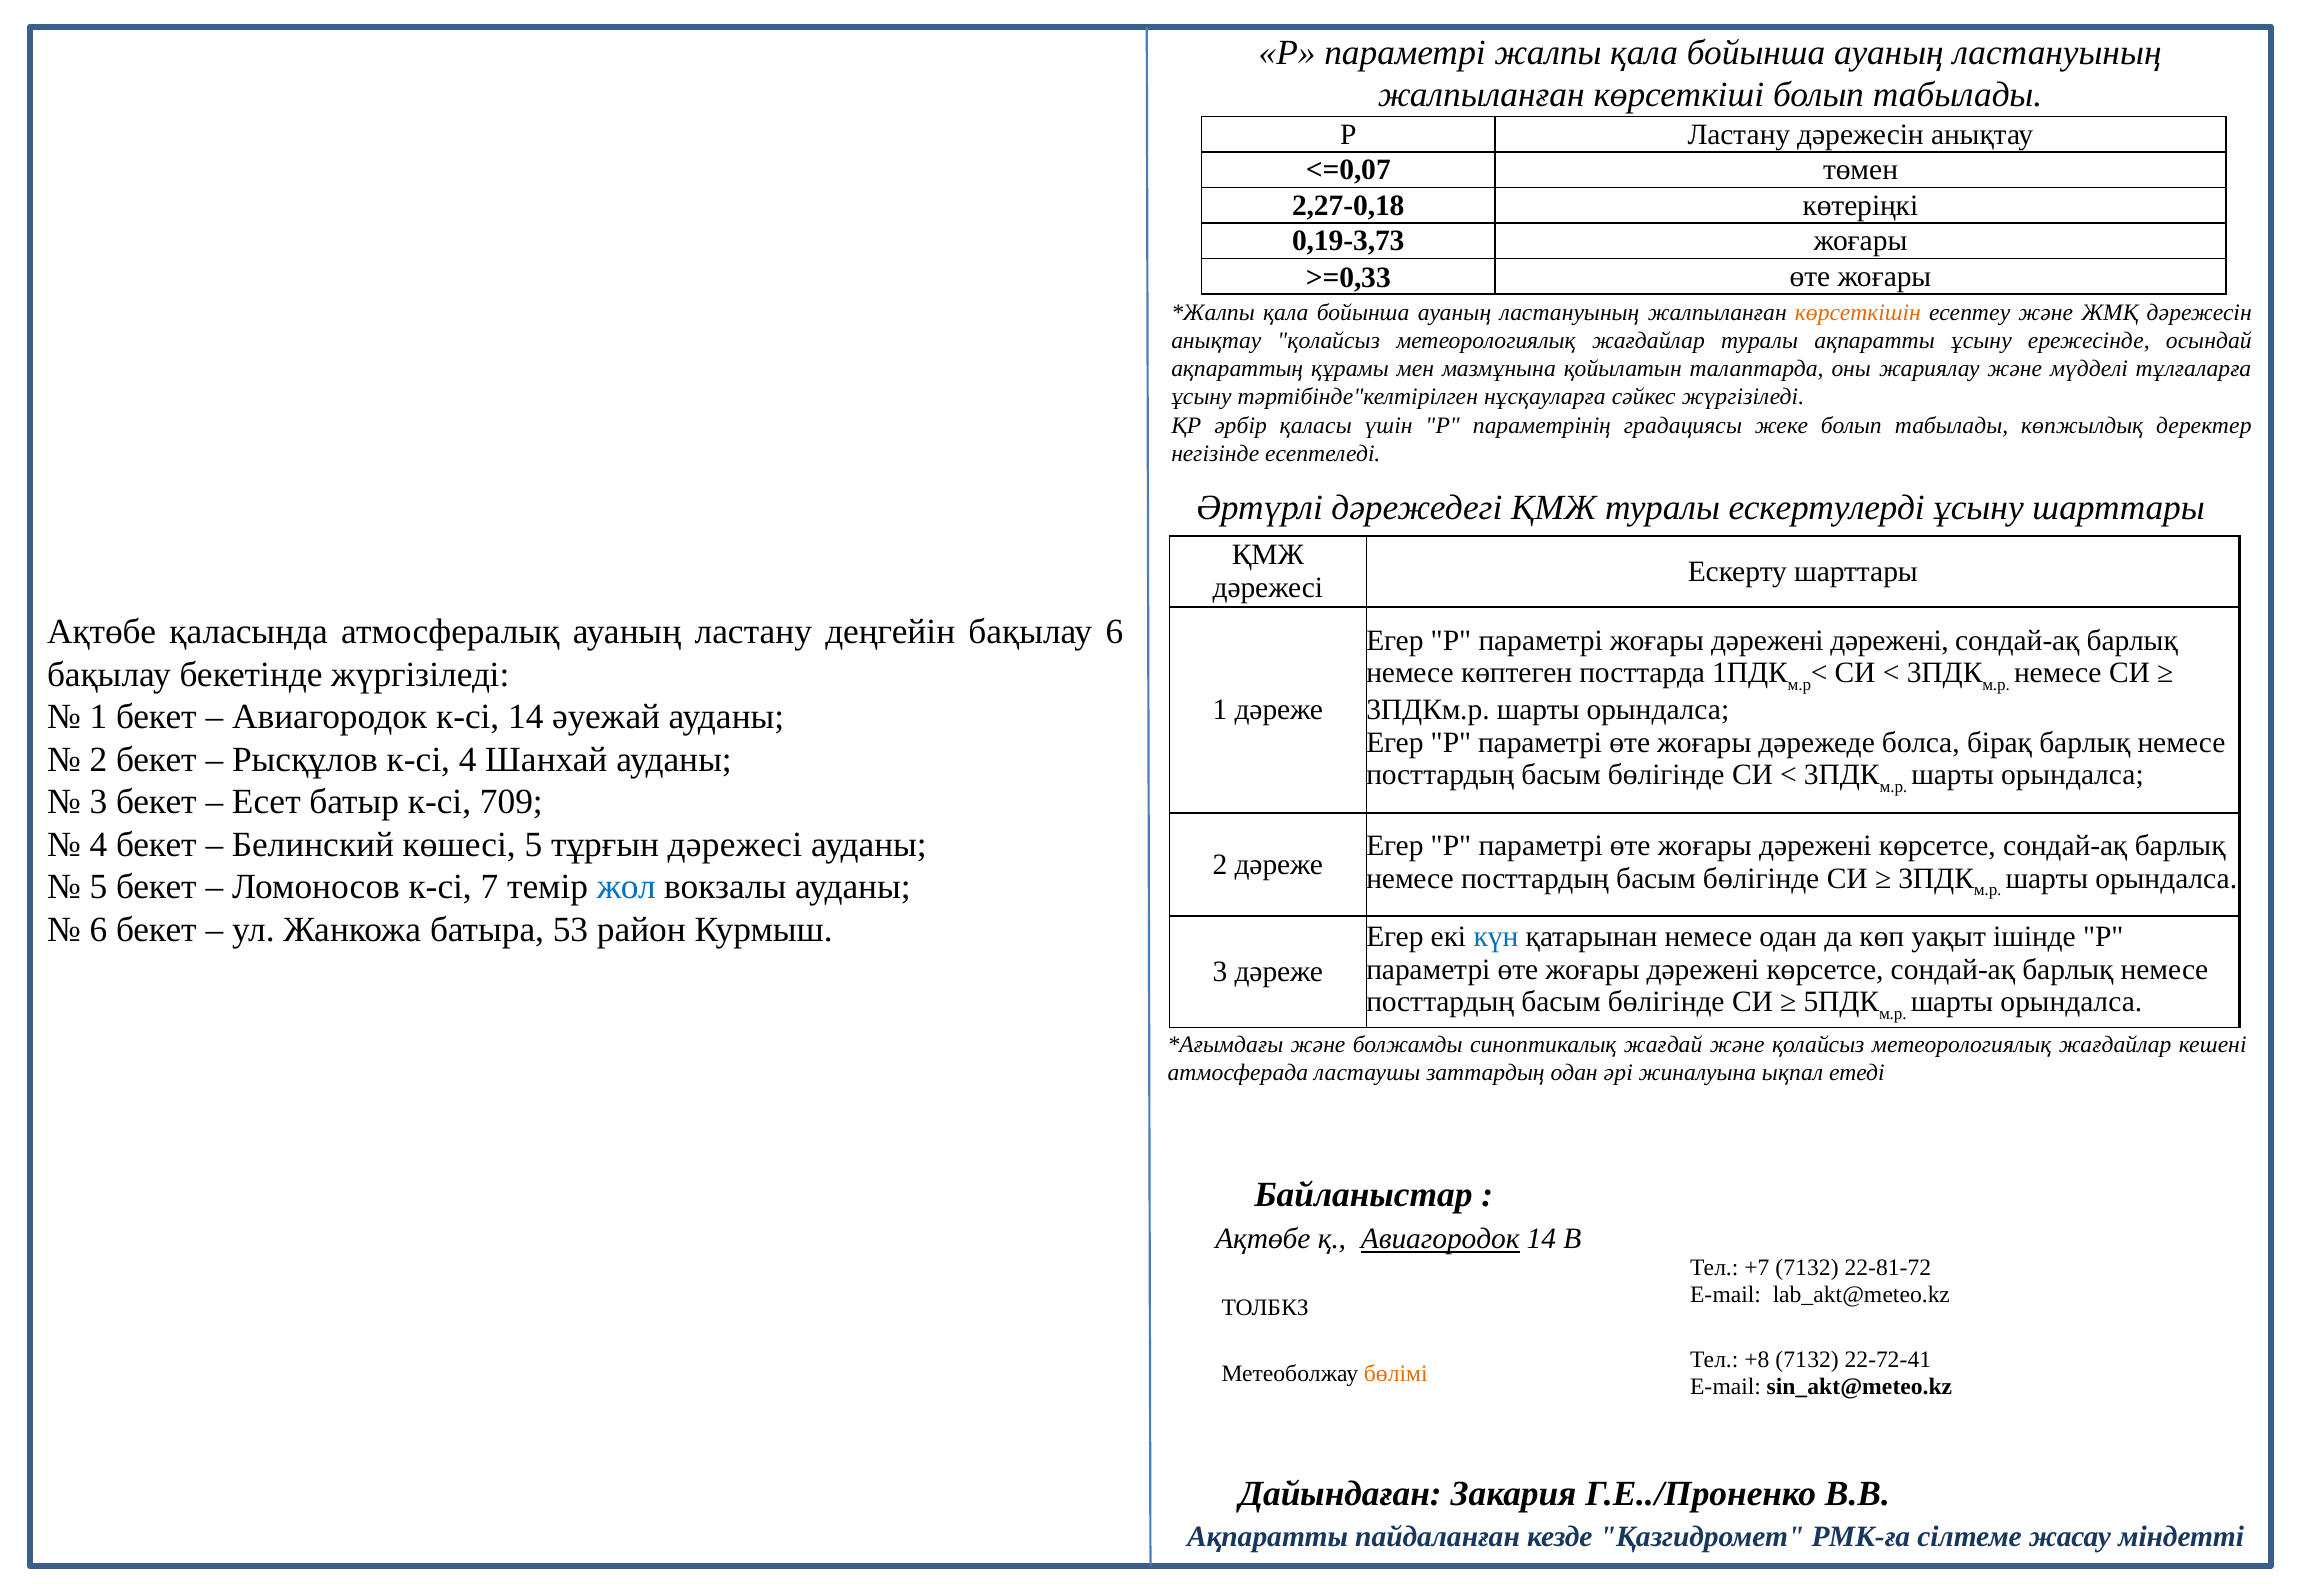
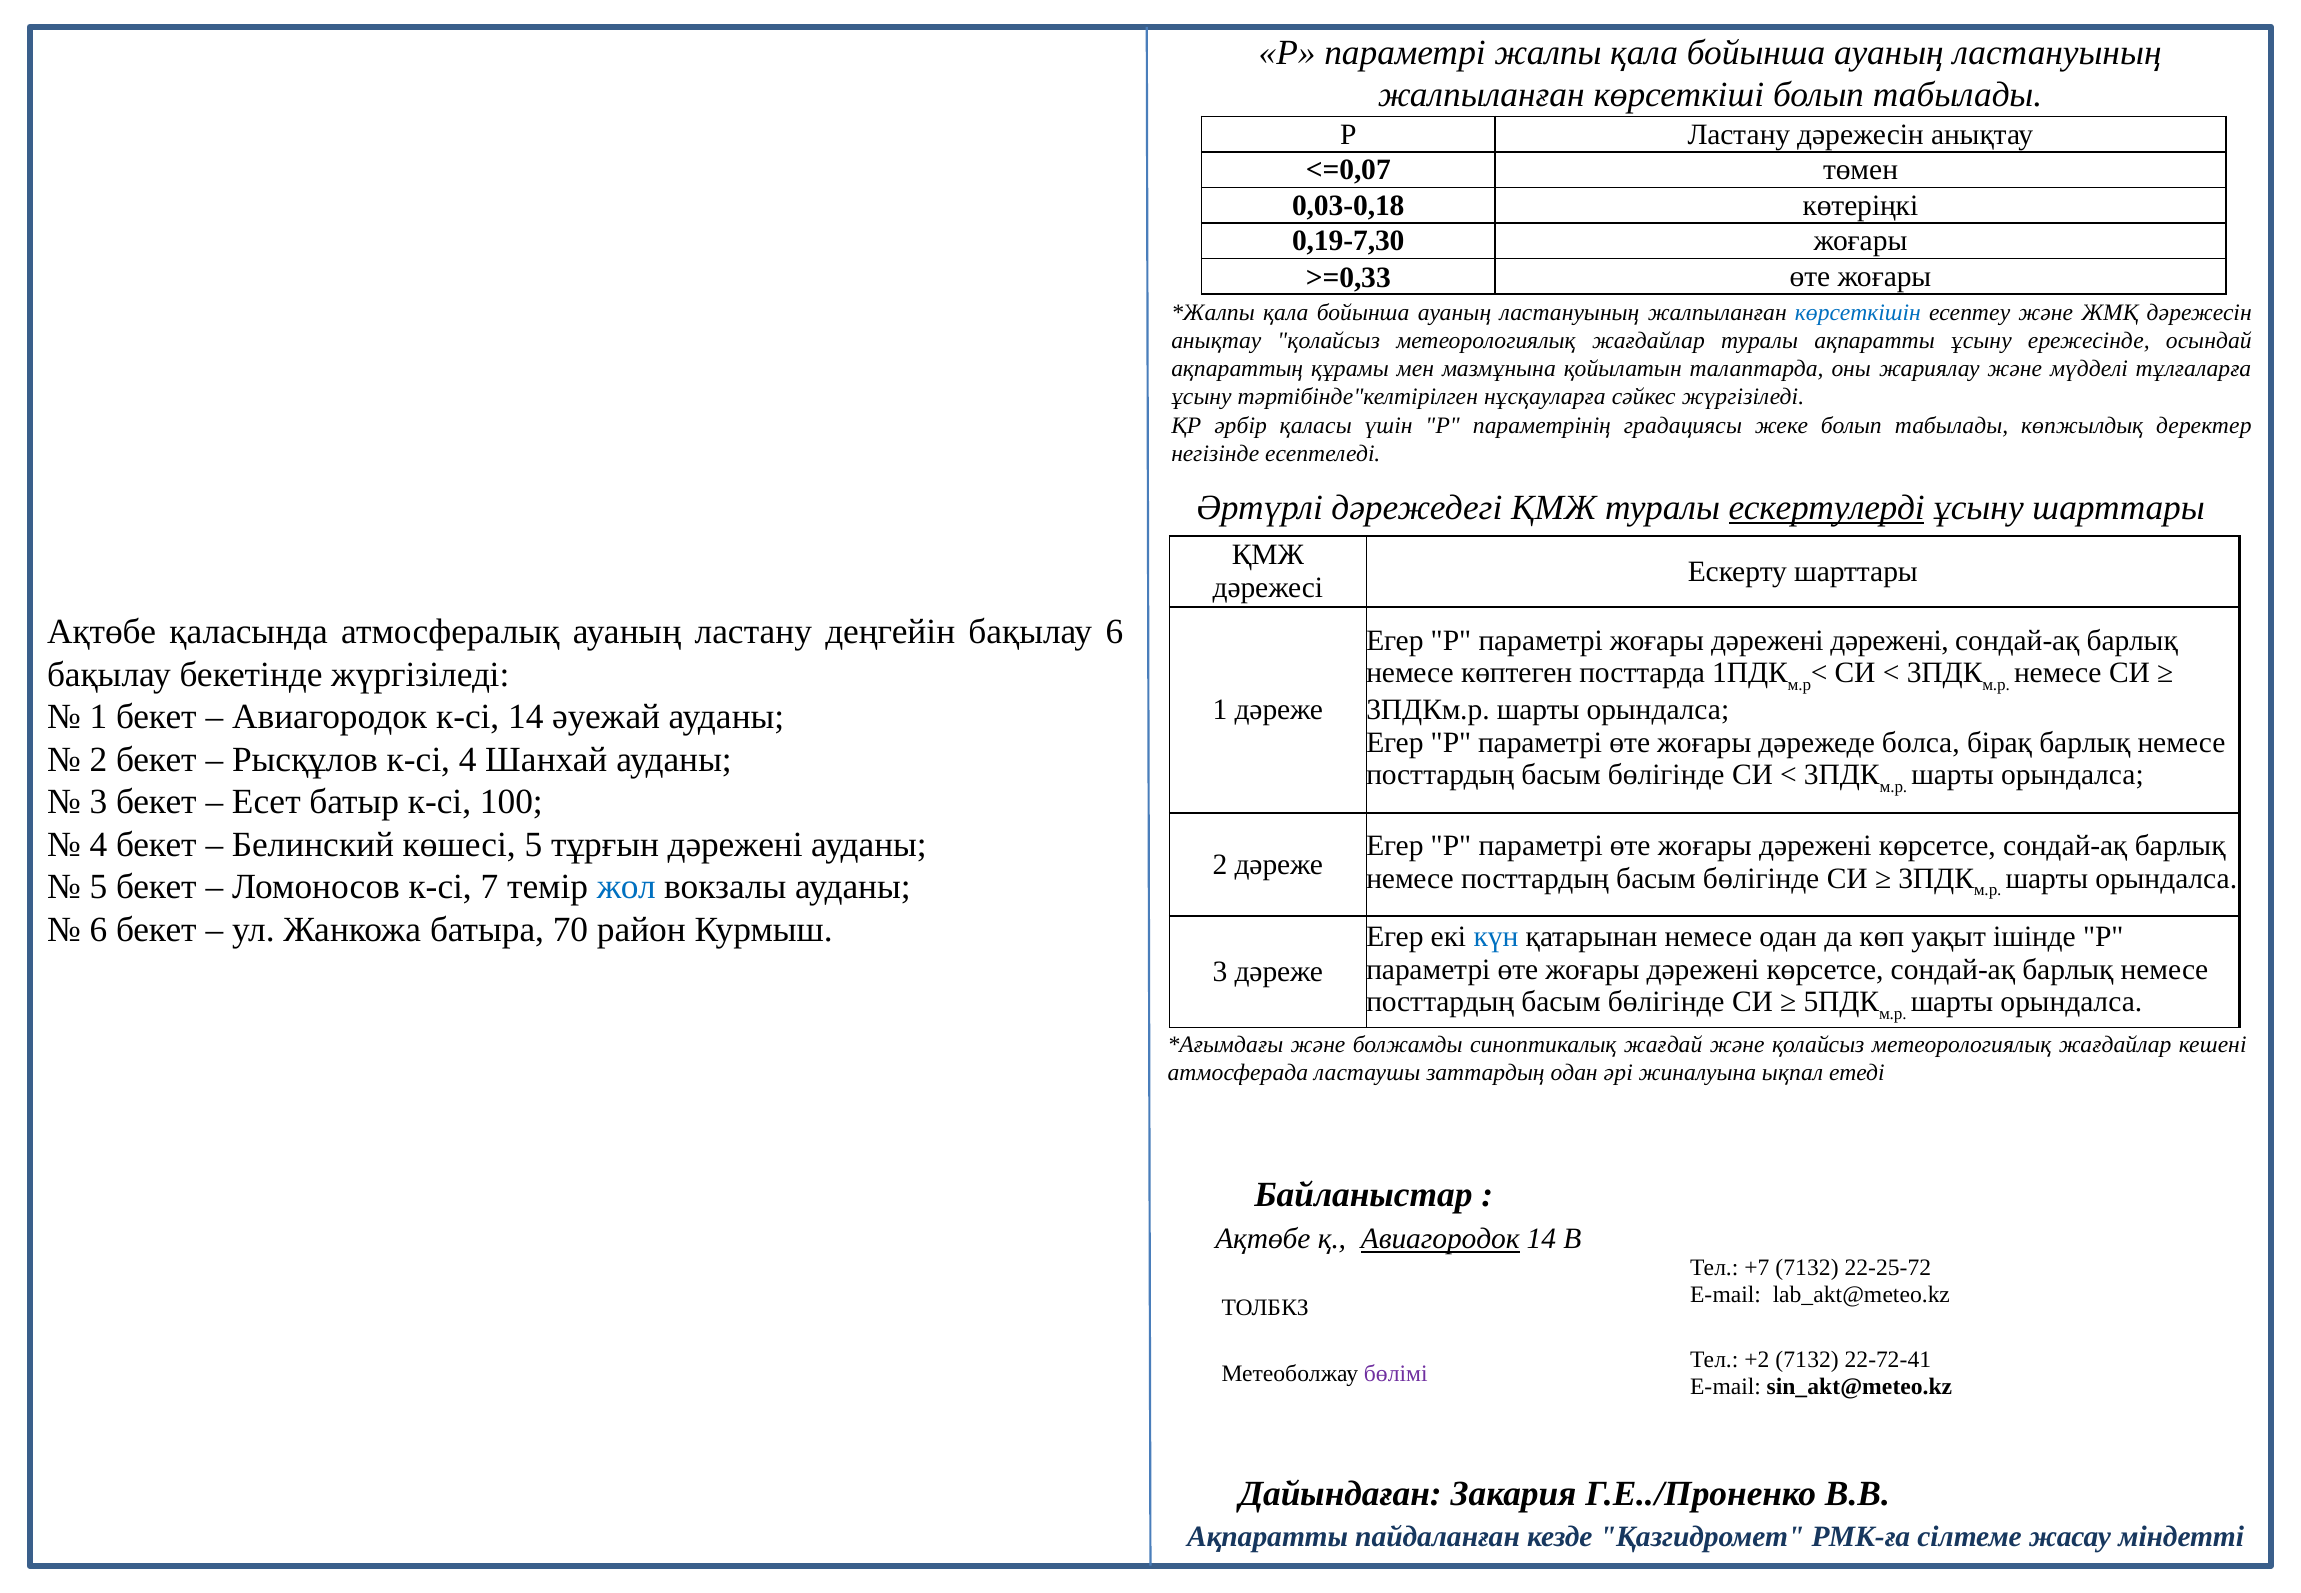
2,27-0,18: 2,27-0,18 -> 0,03-0,18 (1348, 205)
0,19-3,73: 0,19-3,73 -> 0,19-7,30 (1348, 241)
көрсеткішін colour: orange -> blue (1858, 312)
ескертулерді underline: none -> present (1827, 508)
709: 709 -> 100 (511, 802)
тұрғын дәрежесі: дәрежесі -> дәрежені (735, 845)
53: 53 -> 70 (570, 930)
22-81-72: 22-81-72 -> 22-25-72 (1888, 1268)
+8: +8 -> +2 (1757, 1360)
бөлімі colour: orange -> purple (1396, 1373)
